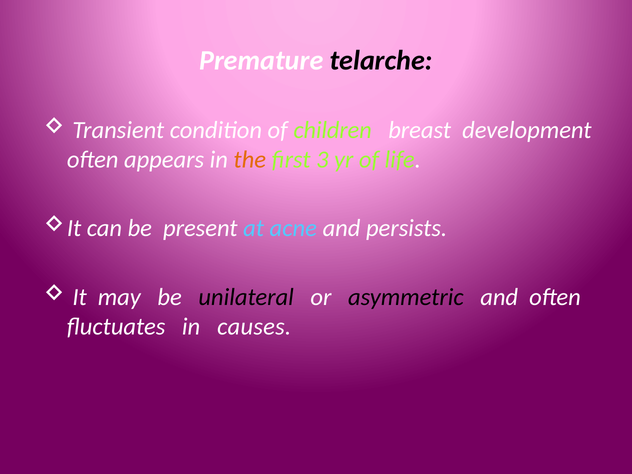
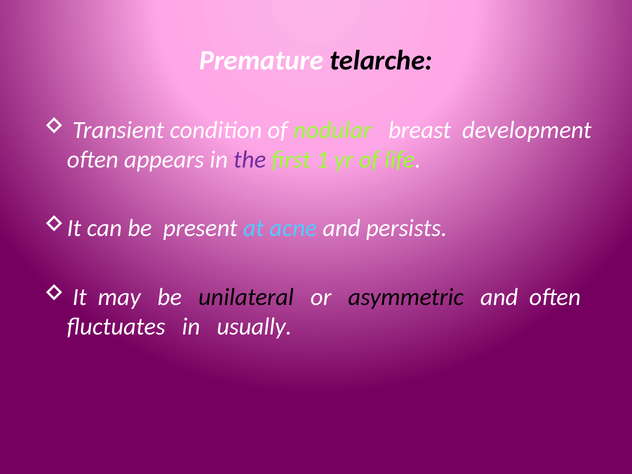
children: children -> nodular (332, 130)
the colour: orange -> purple (250, 160)
3: 3 -> 1 (322, 160)
causes: causes -> usually (254, 326)
